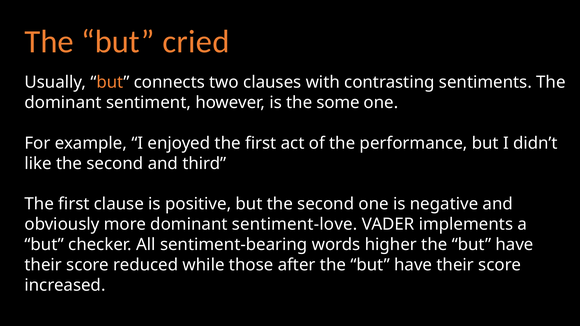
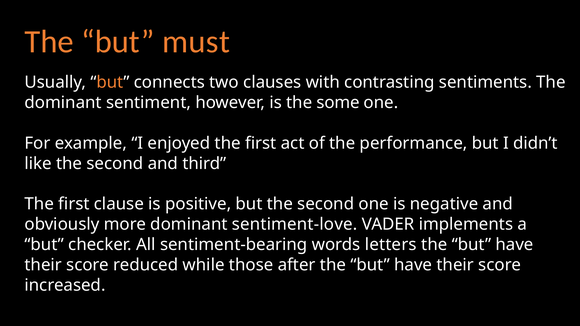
cried: cried -> must (196, 42)
higher: higher -> letters (391, 245)
